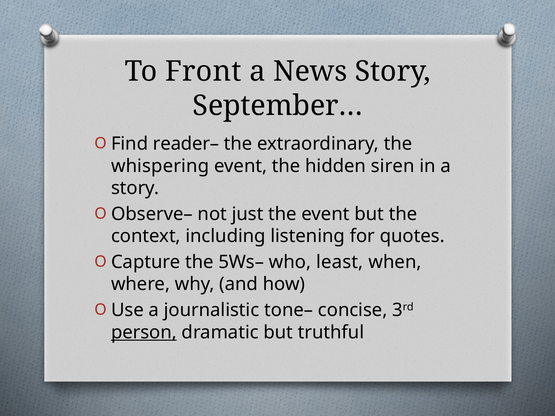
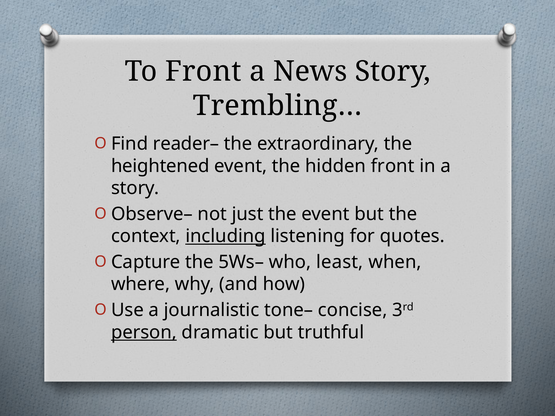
September…: September… -> Trembling… (278, 106)
whispering: whispering -> heightened (160, 166)
hidden siren: siren -> front (393, 166)
including underline: none -> present (226, 236)
